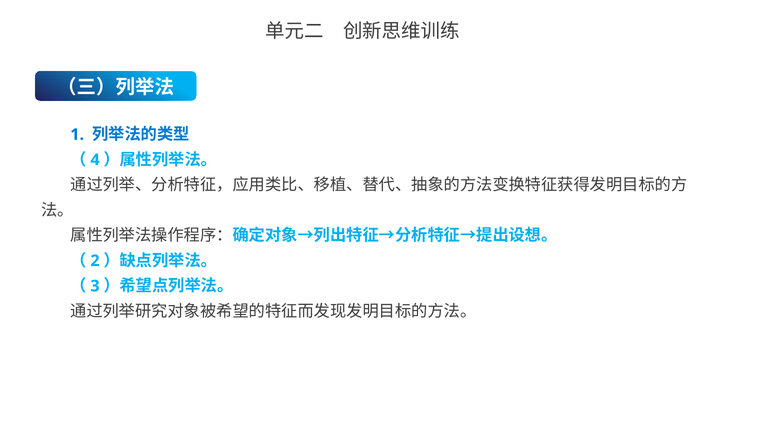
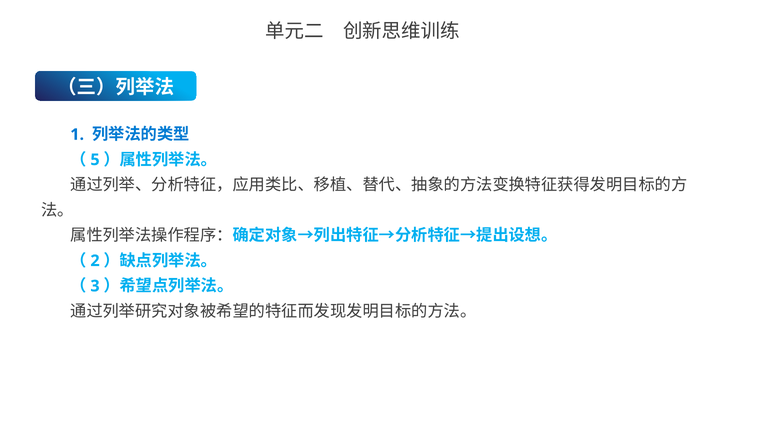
4: 4 -> 5 (95, 160)
